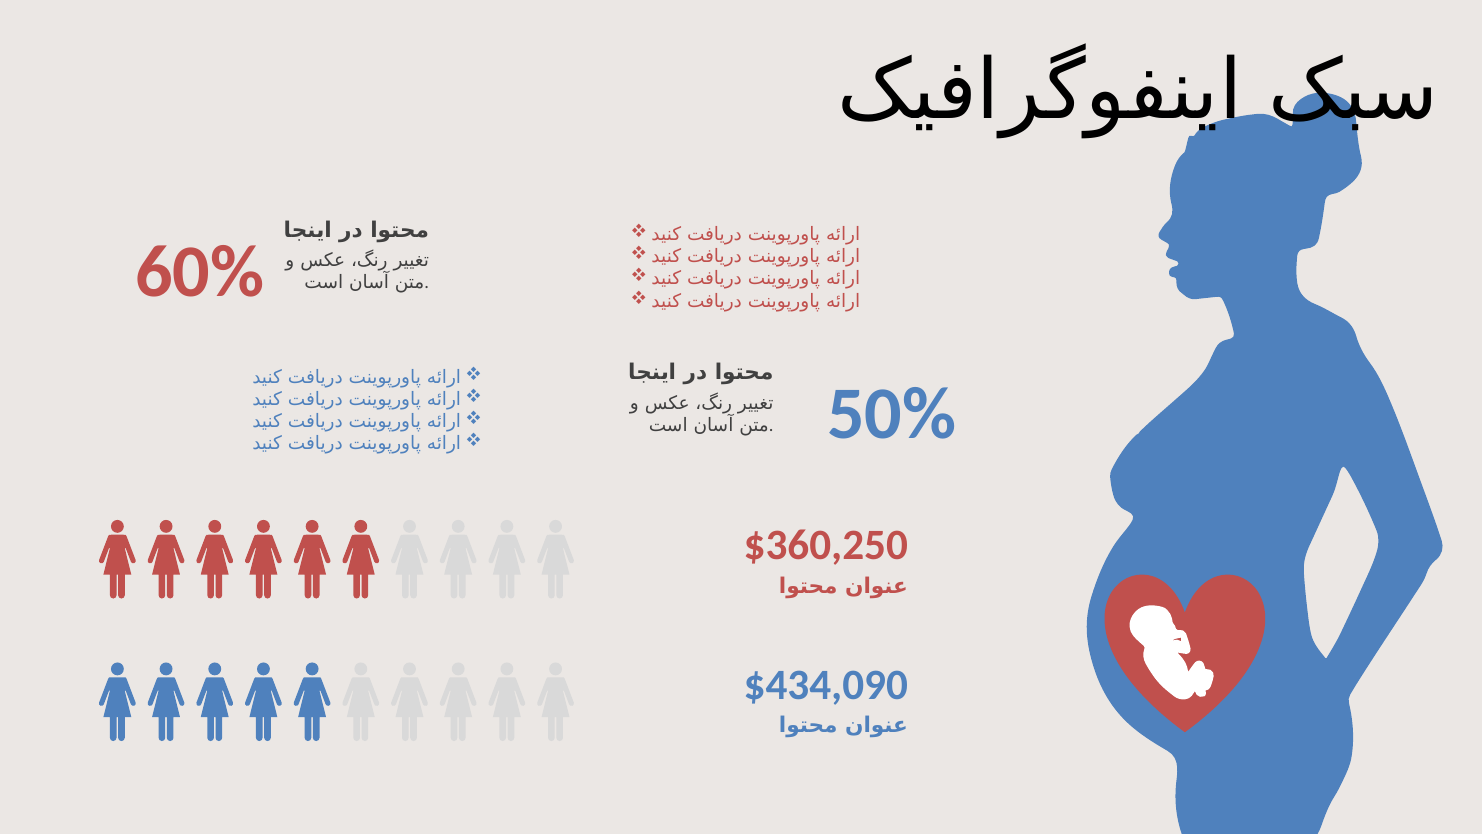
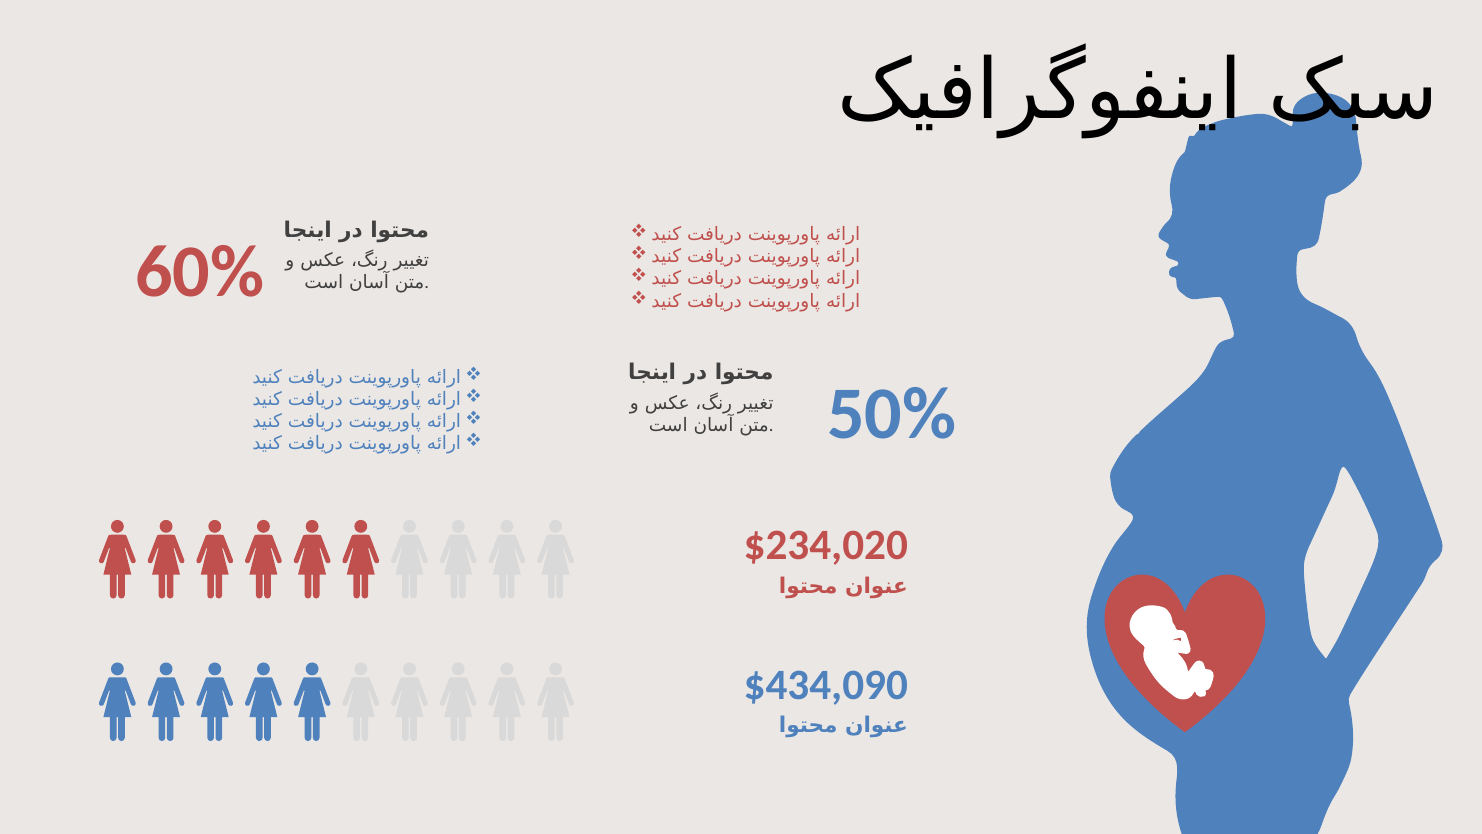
$360,250: $360,250 -> $234,020 (826, 545)
